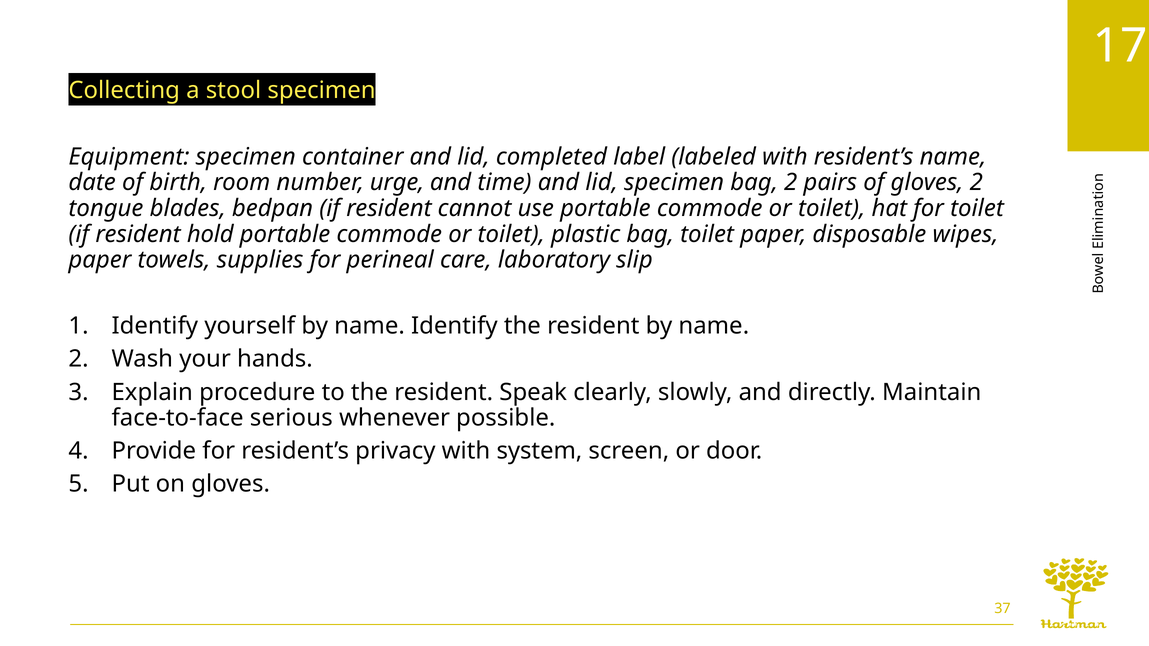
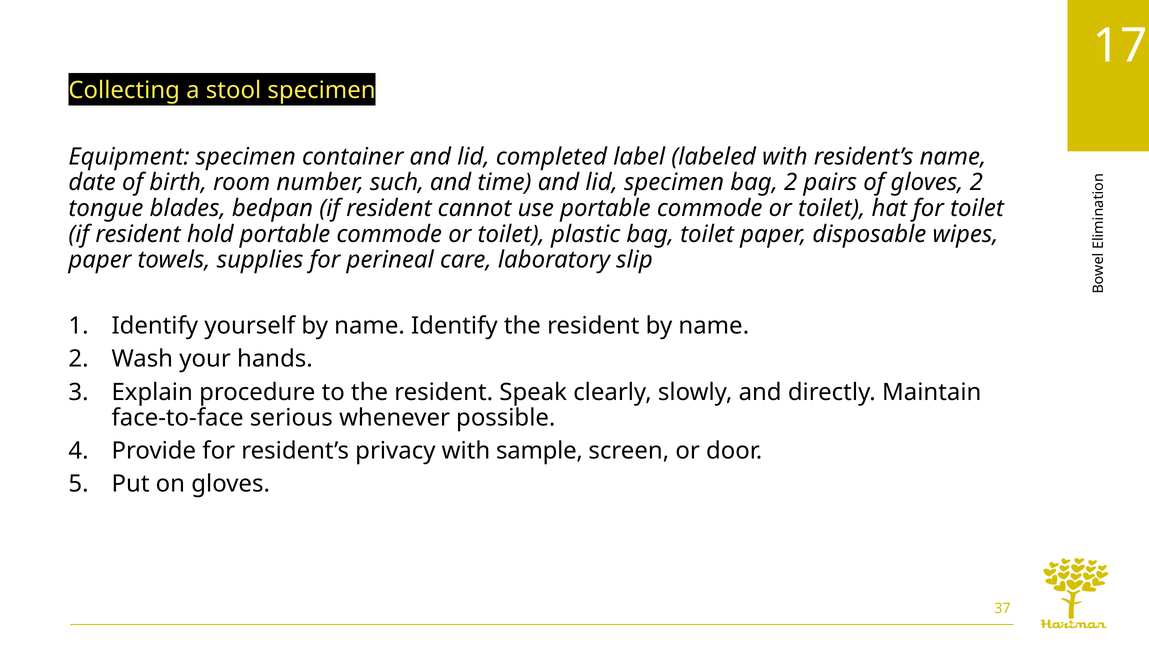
urge: urge -> such (397, 183)
system: system -> sample (539, 451)
